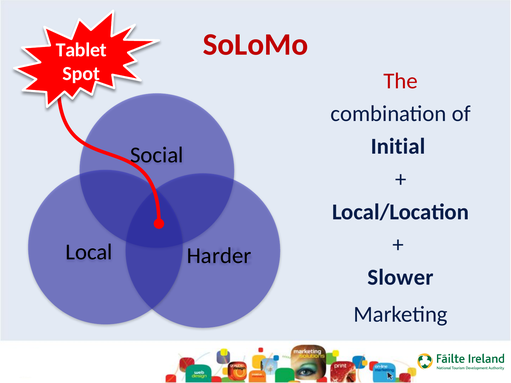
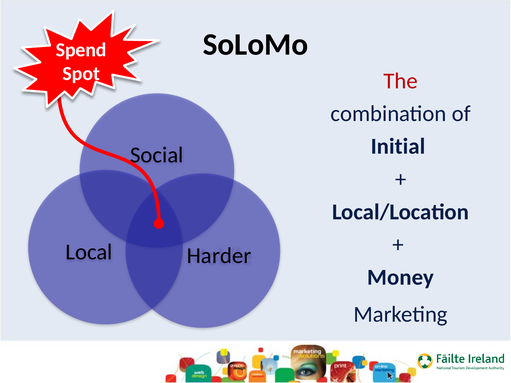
SoLoMo colour: red -> black (256, 45)
Tablet: Tablet -> Spend (81, 50)
Slower: Slower -> Money (401, 277)
